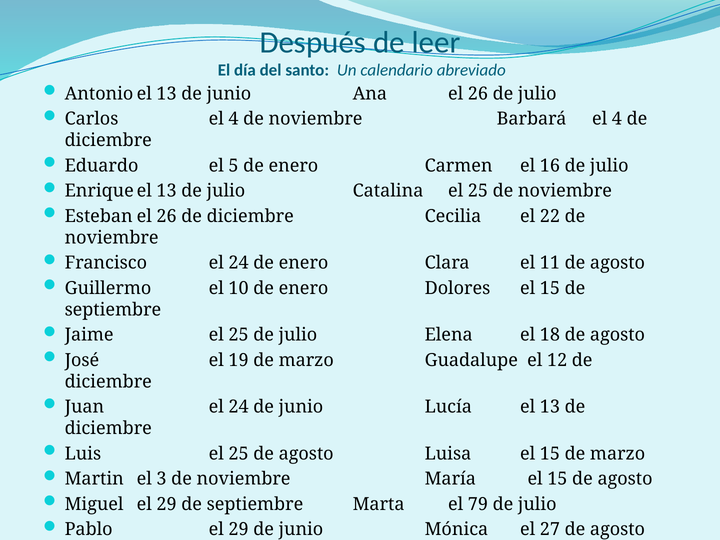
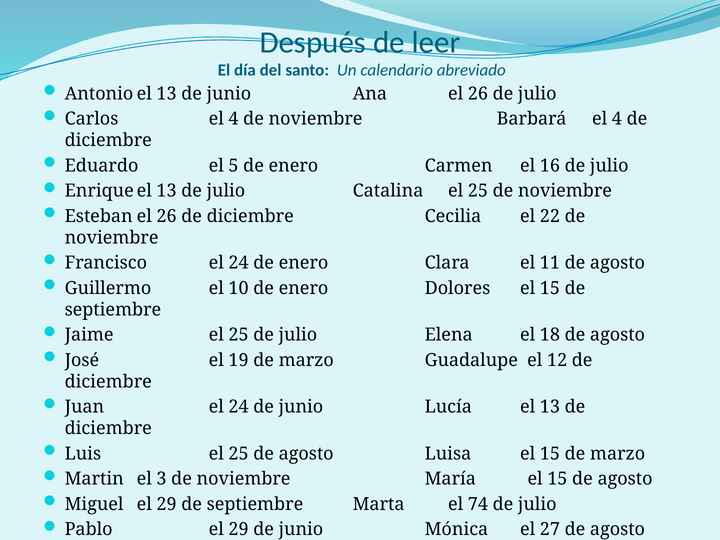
79: 79 -> 74 (478, 504)
